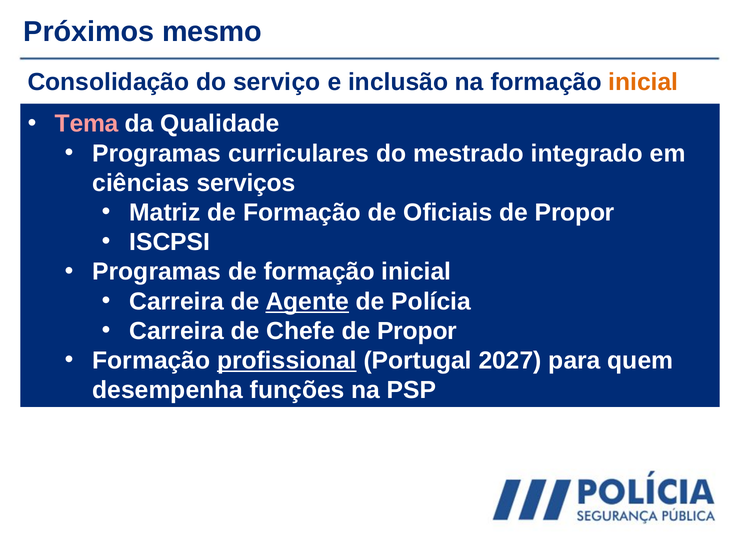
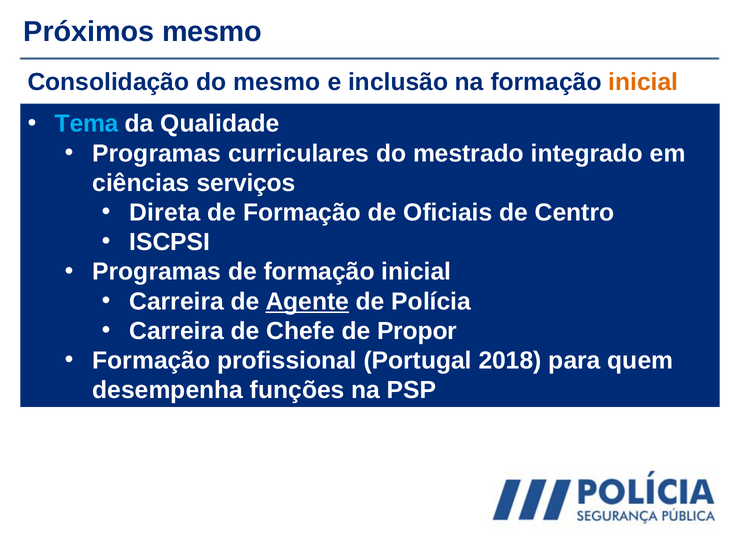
do serviço: serviço -> mesmo (277, 82)
Tema colour: pink -> light blue (87, 124)
Matriz: Matriz -> Direta (165, 213)
Oficiais de Propor: Propor -> Centro (575, 213)
profissional underline: present -> none (287, 361)
2027: 2027 -> 2018 (510, 361)
